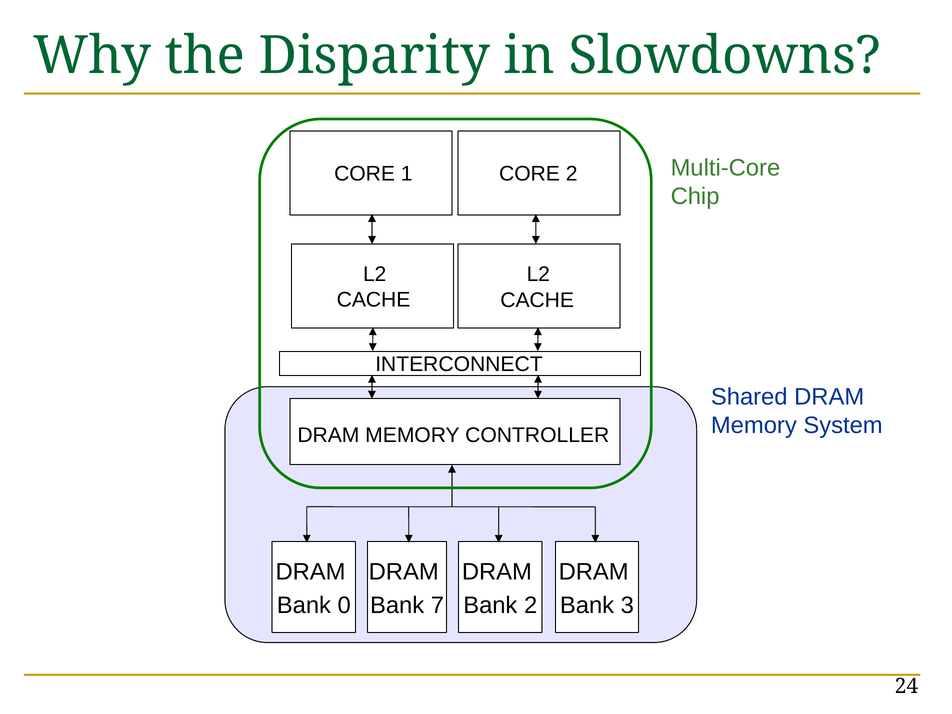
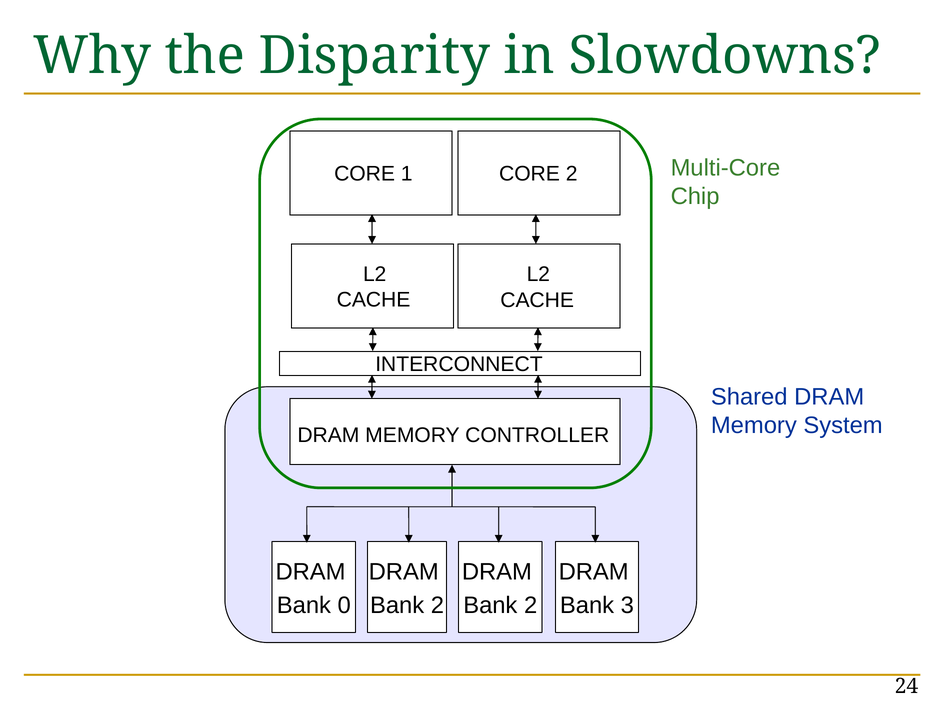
7: 7 -> 2 (437, 605)
